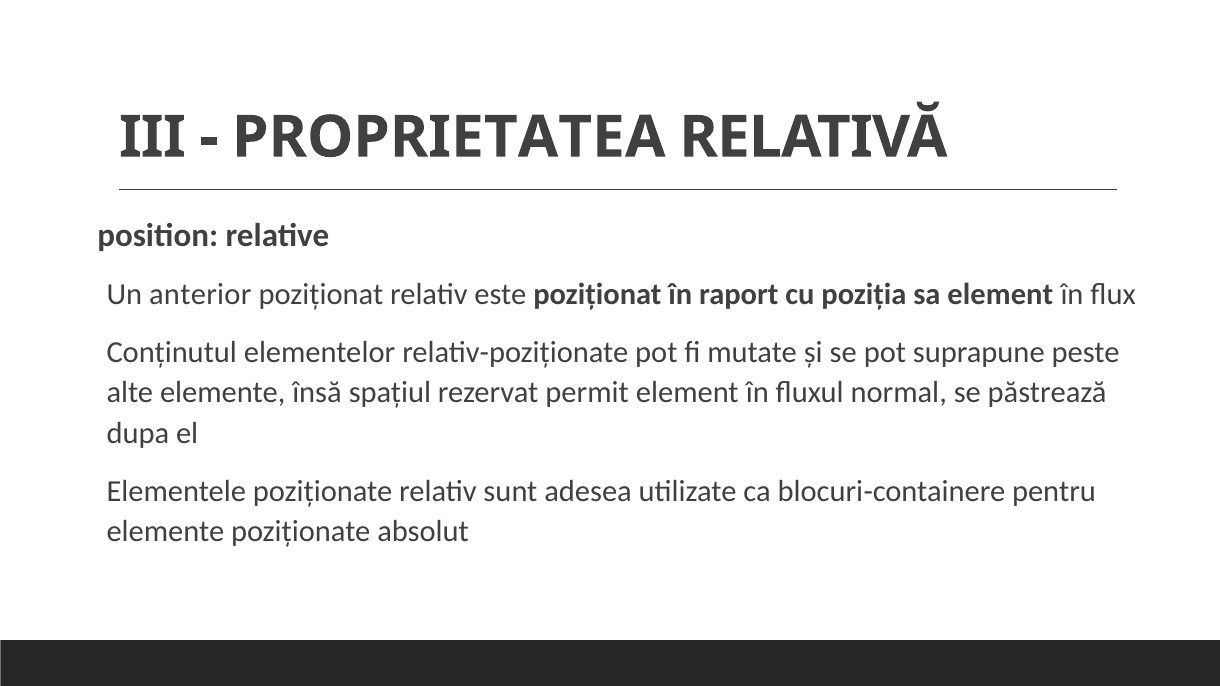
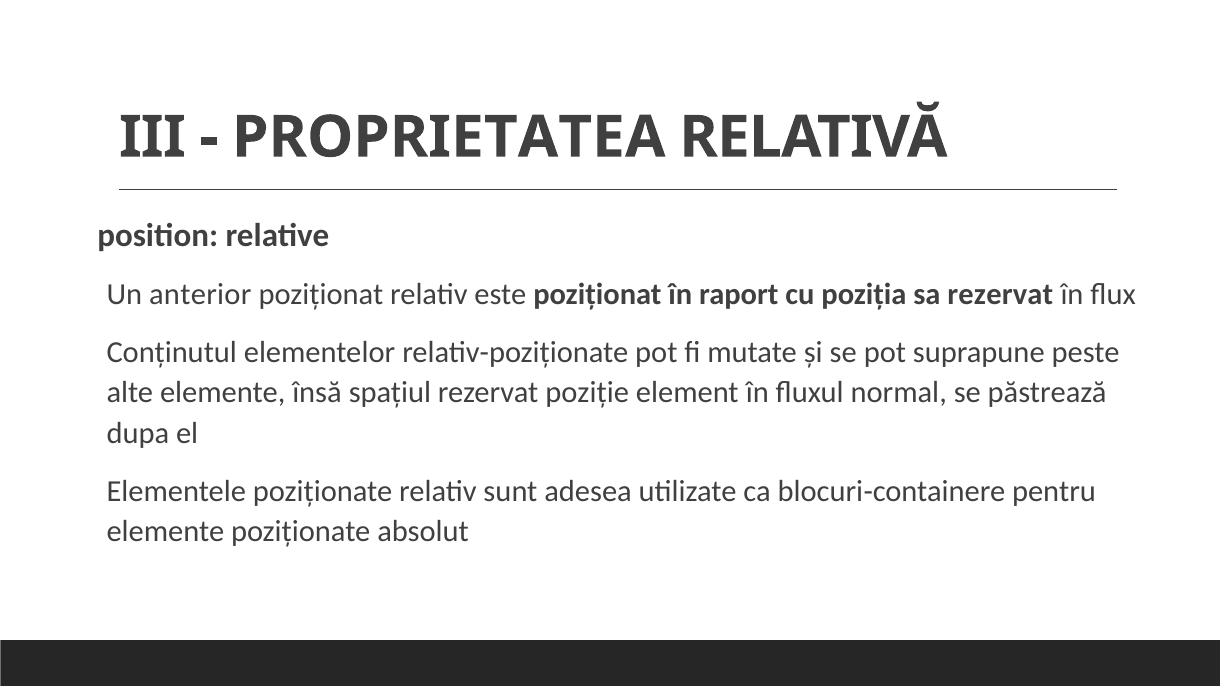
sa element: element -> rezervat (1000, 295)
permit: permit -> poziție (587, 393)
